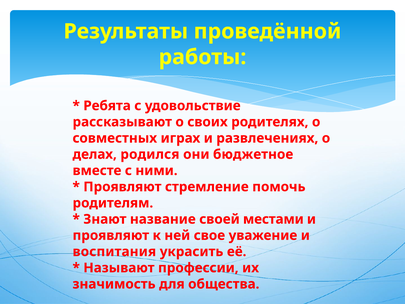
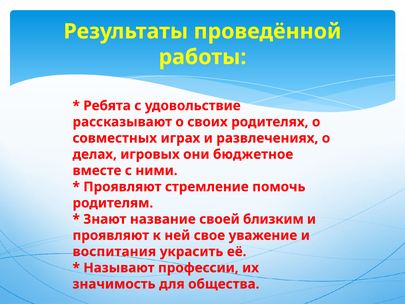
родился: родился -> игровых (150, 154)
местами: местами -> близким (273, 219)
